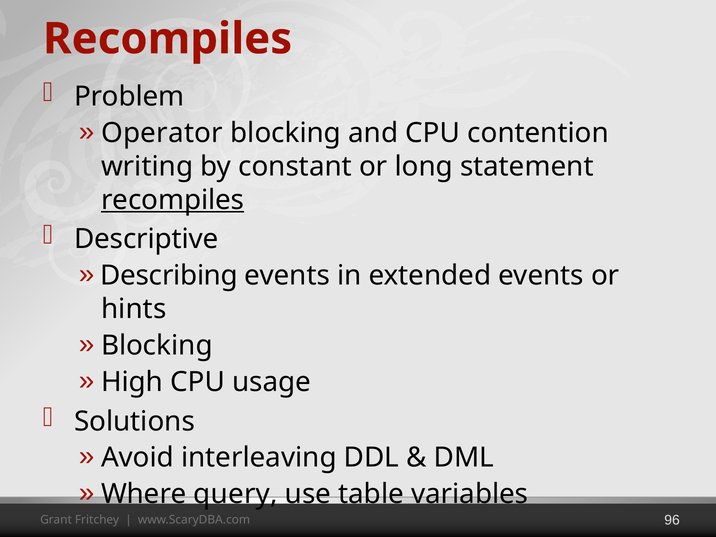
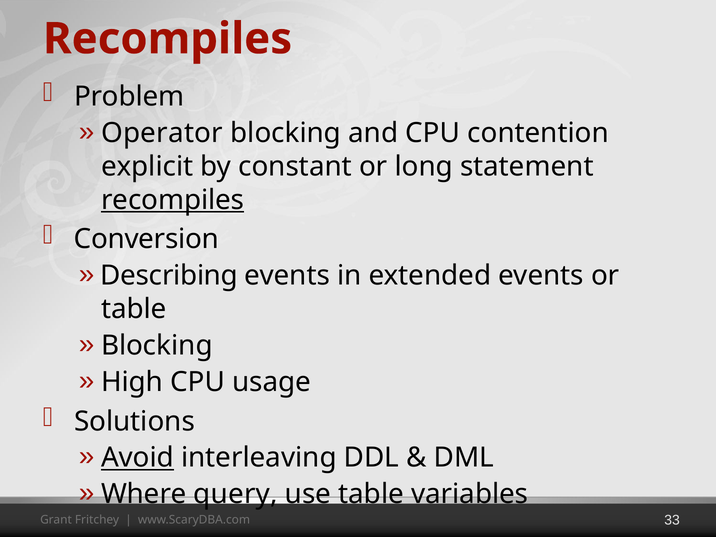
writing: writing -> explicit (147, 166)
Descriptive: Descriptive -> Conversion (146, 239)
hints: hints -> table (134, 309)
Avoid underline: none -> present (137, 458)
96: 96 -> 33 (672, 520)
